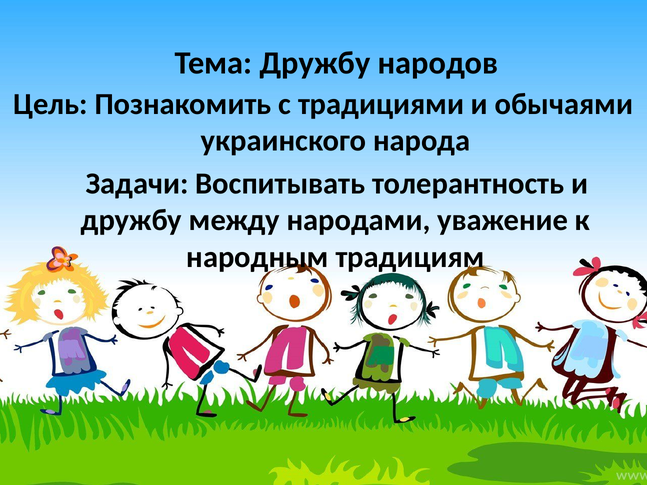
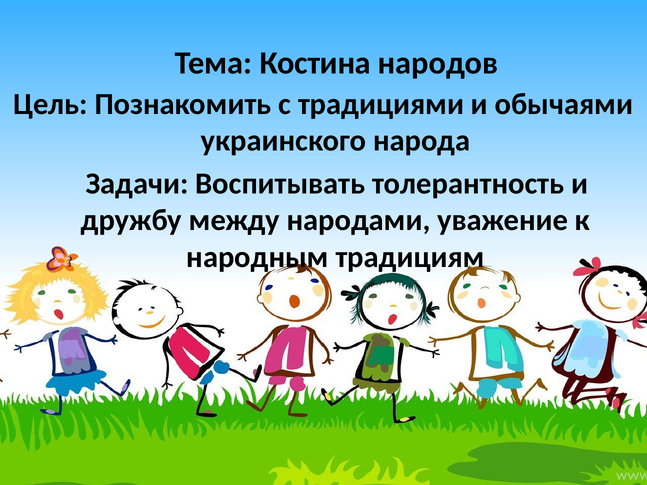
Тема Дружбу: Дружбу -> Костина (315, 63)
